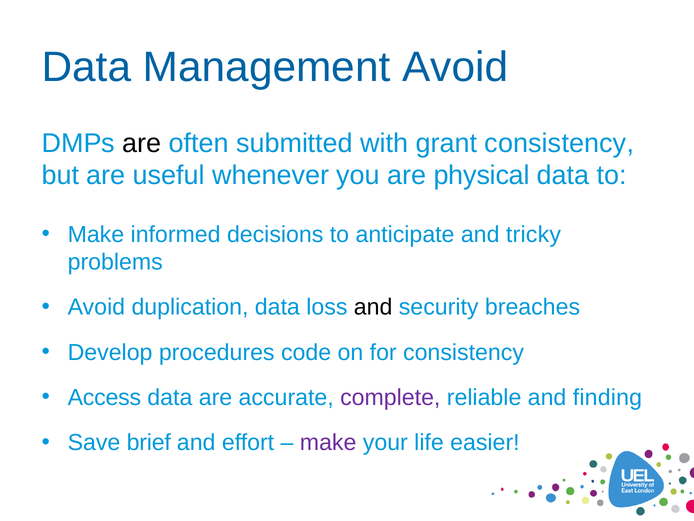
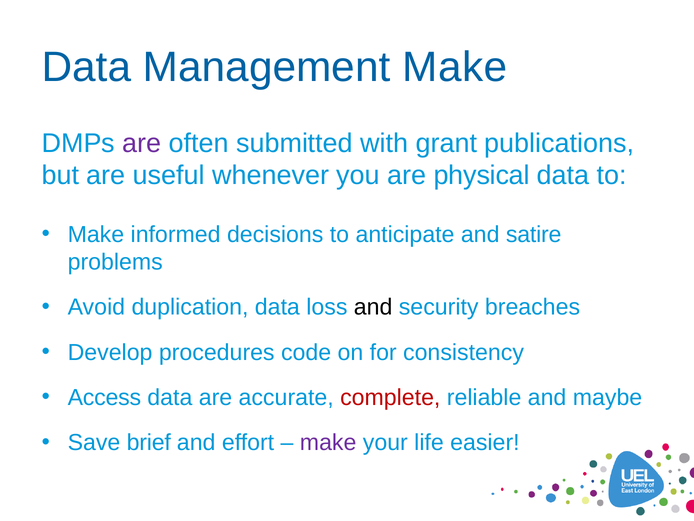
Management Avoid: Avoid -> Make (455, 67)
are colour: black -> purple (142, 143)
grant consistency: consistency -> publications (559, 143)
tricky: tricky -> satire (534, 234)
complete colour: purple -> red (390, 397)
finding: finding -> maybe (608, 397)
